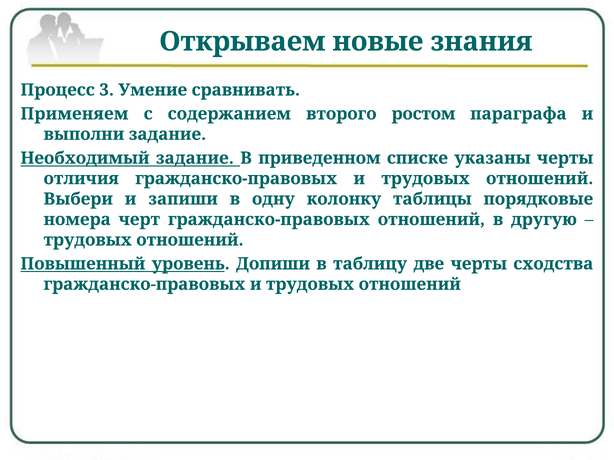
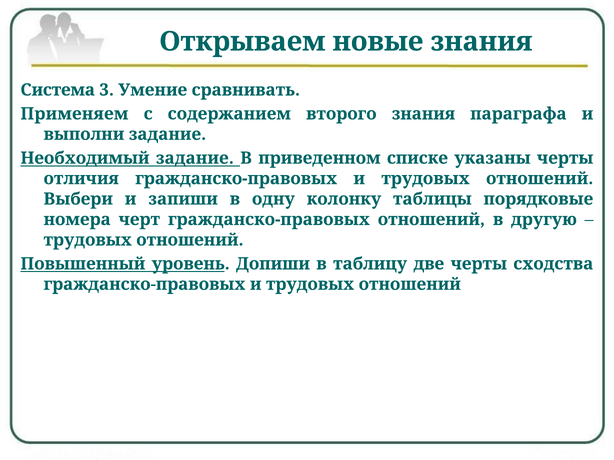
Процесс: Процесс -> Система (58, 90)
второго ростом: ростом -> знания (423, 114)
